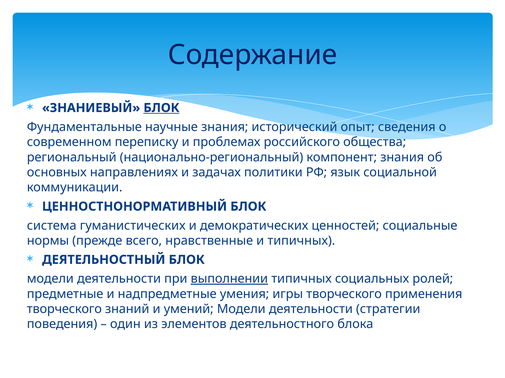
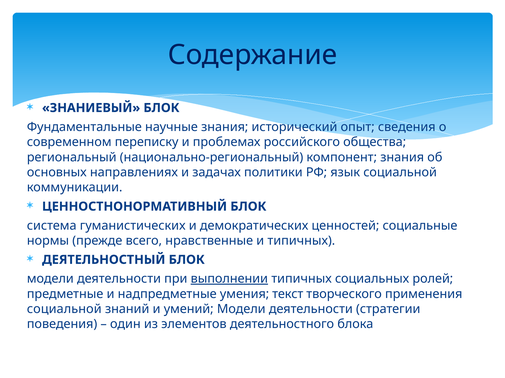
БЛОК underline: present -> none (161, 108)
игры: игры -> текст (288, 294)
творческого: творческого -> социальной (64, 310)
